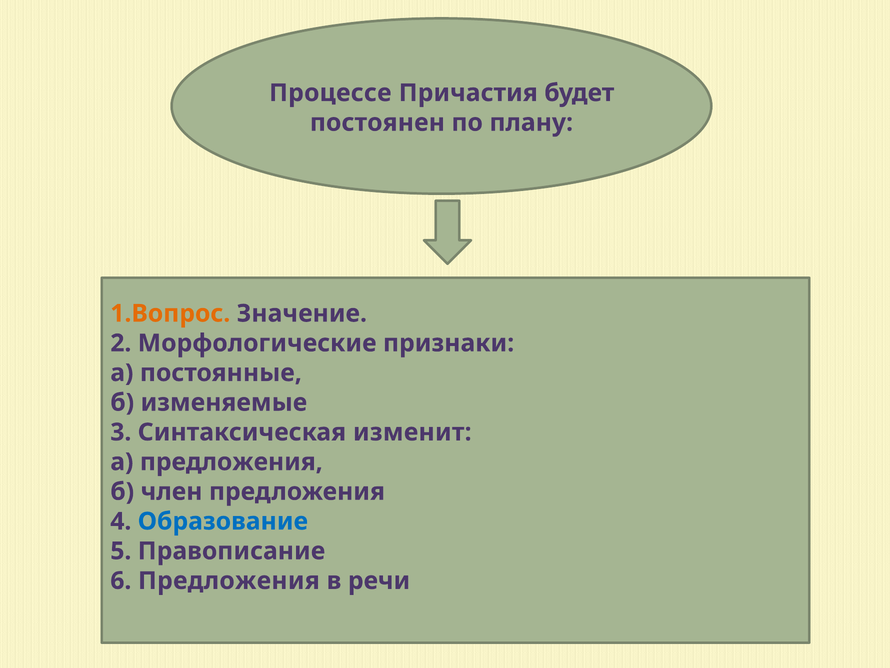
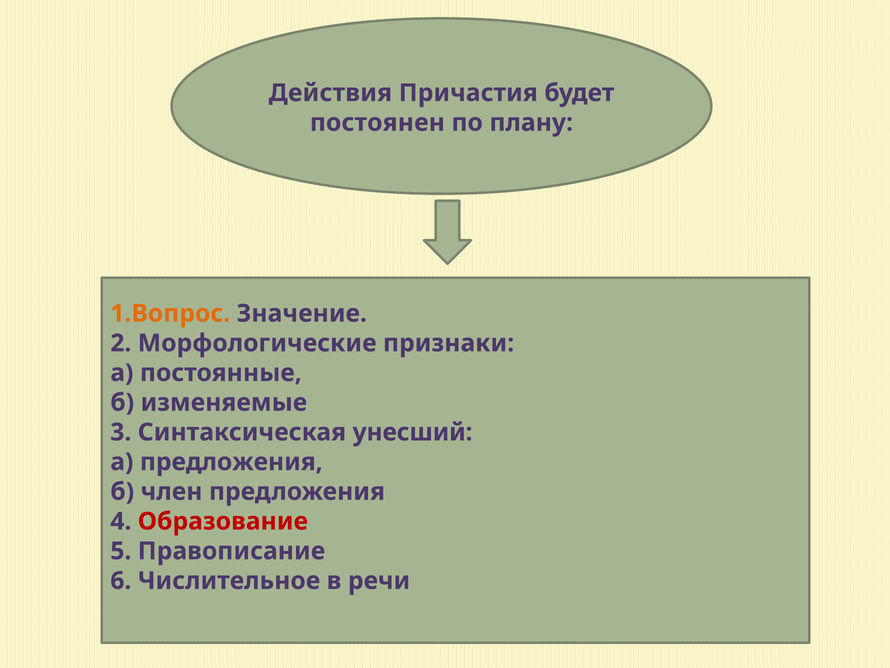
Процессе: Процессе -> Действия (330, 93)
изменит: изменит -> унесший (413, 432)
Образование colour: blue -> red (223, 521)
6 Предложения: Предложения -> Числительное (229, 580)
